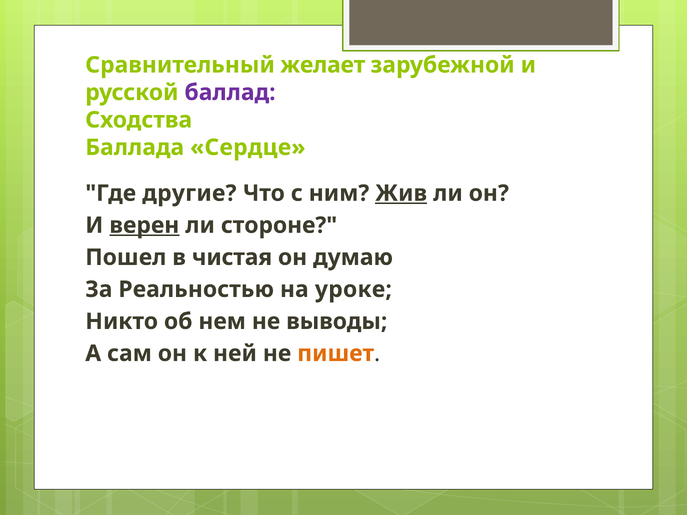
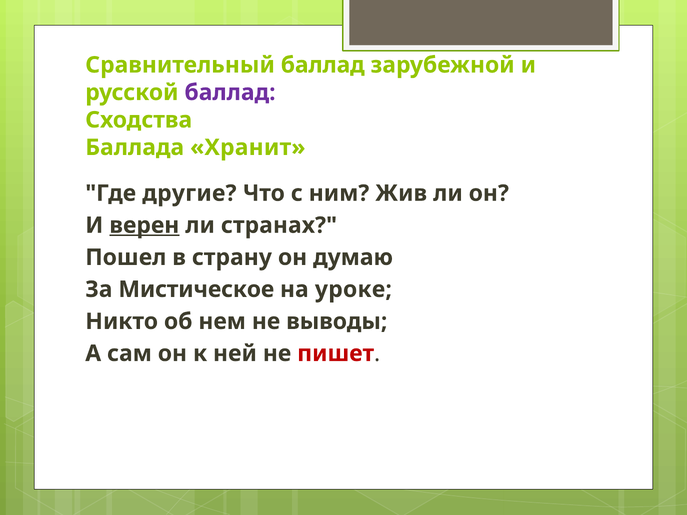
Сравнительный желает: желает -> баллад (323, 65)
Сердце: Сердце -> Хранит (248, 148)
Жив underline: present -> none (401, 193)
стороне: стороне -> странах (279, 225)
чистая: чистая -> страну (232, 257)
Реальностью: Реальностью -> Мистическое (196, 290)
пишет colour: orange -> red (336, 354)
